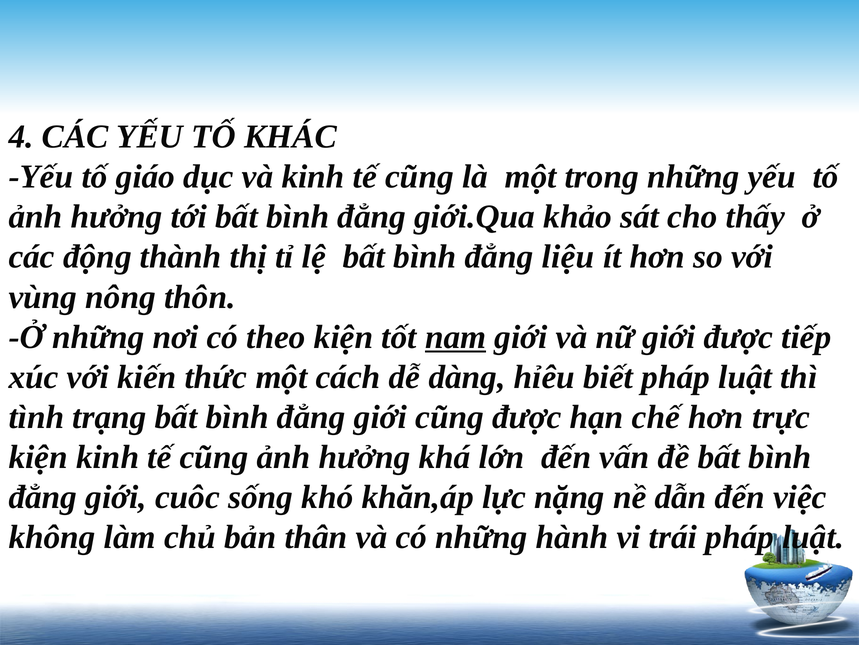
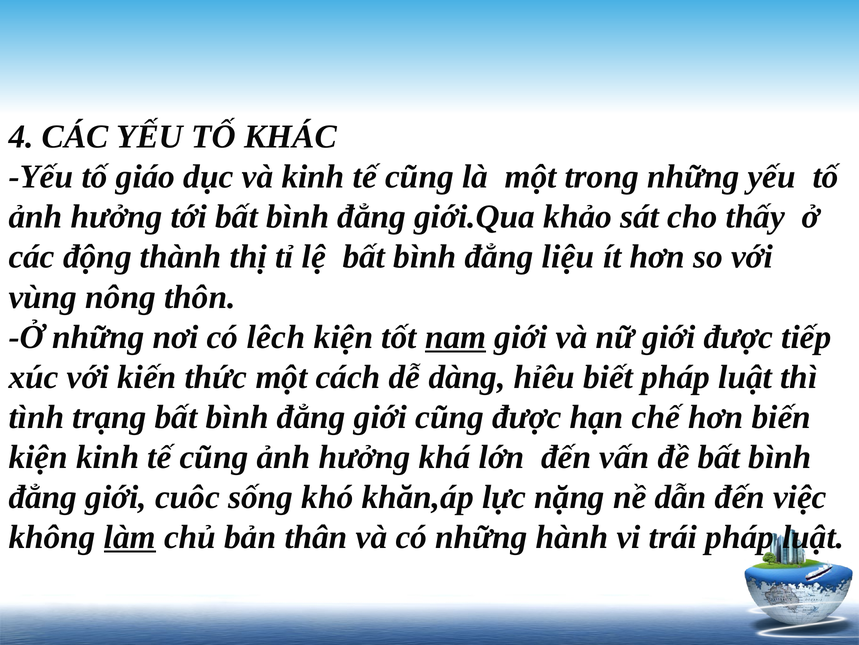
theo: theo -> lêch (276, 337)
trực: trực -> biến (781, 417)
làm underline: none -> present (130, 537)
